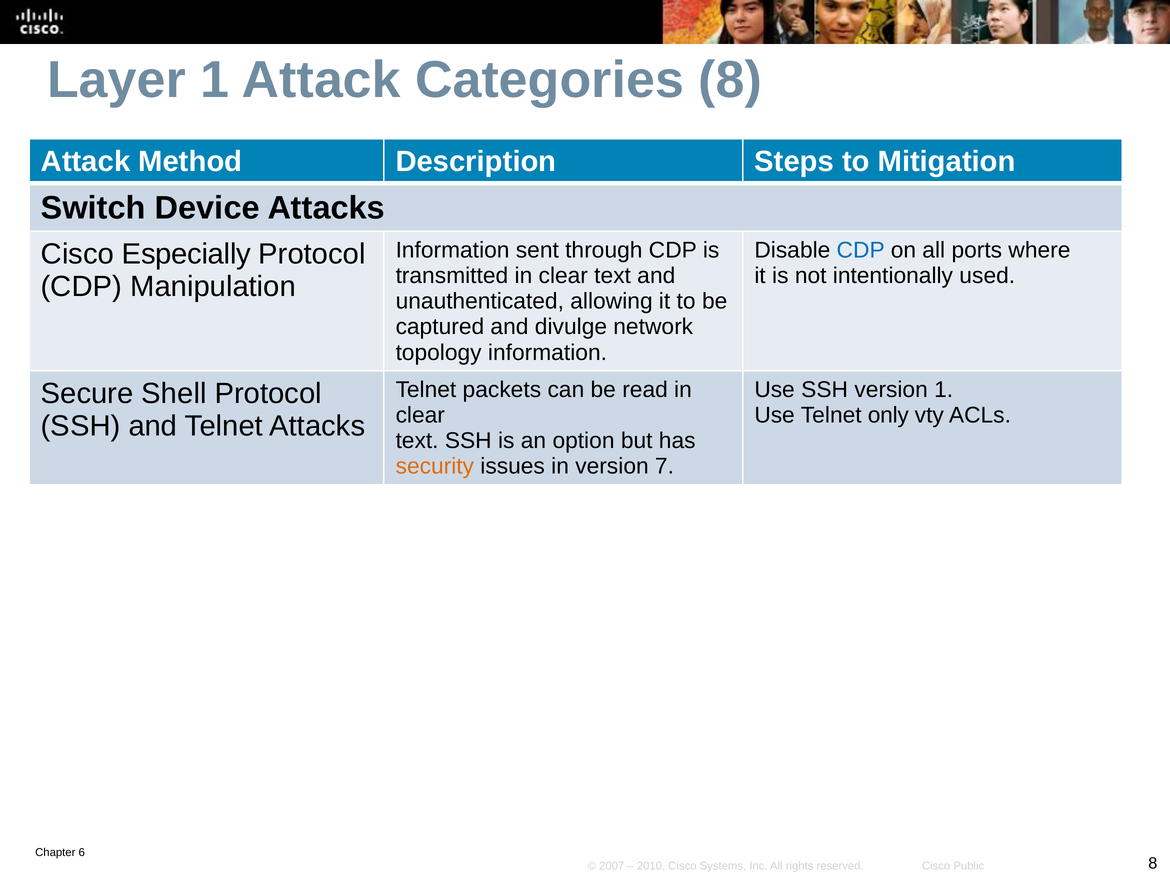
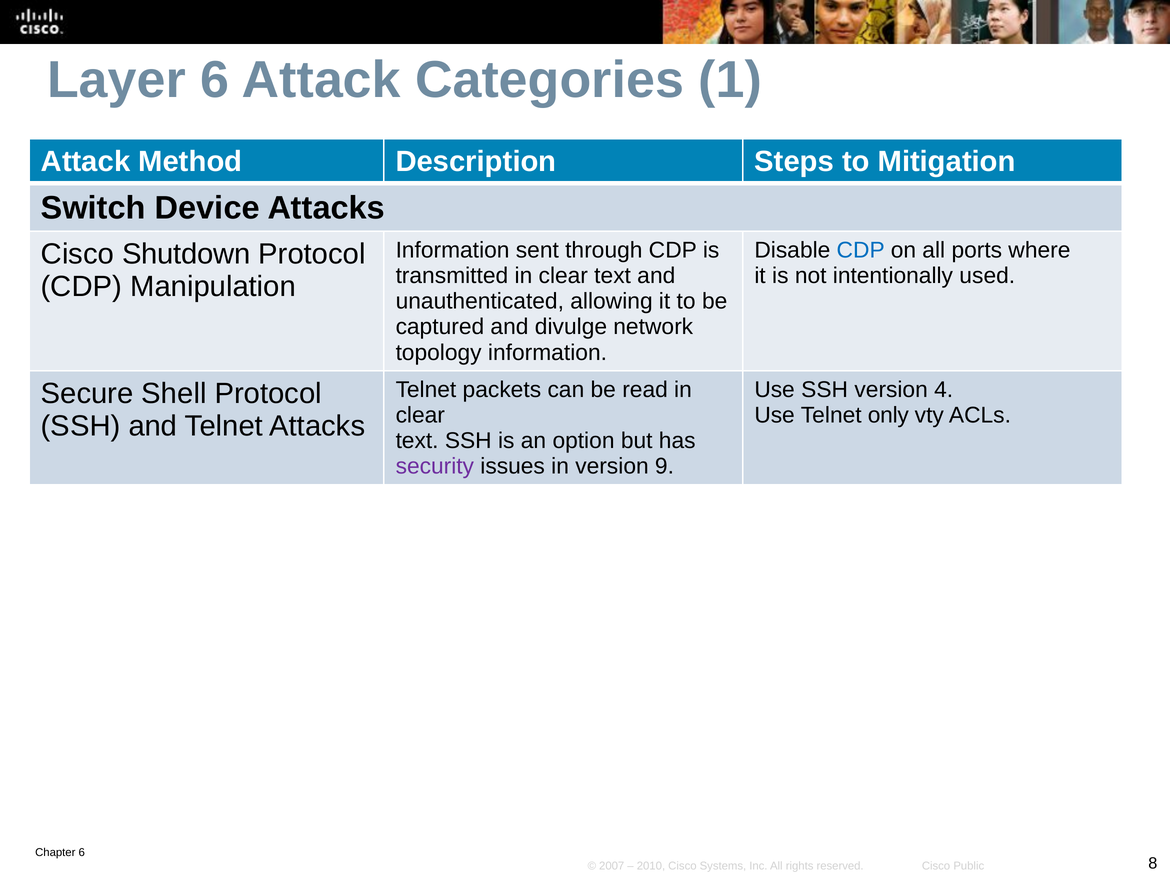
Layer 1: 1 -> 6 (215, 80)
Categories 8: 8 -> 1 (730, 80)
Especially: Especially -> Shutdown (186, 254)
version 1: 1 -> 4 (944, 390)
security colour: orange -> purple (435, 467)
7: 7 -> 9 (664, 467)
